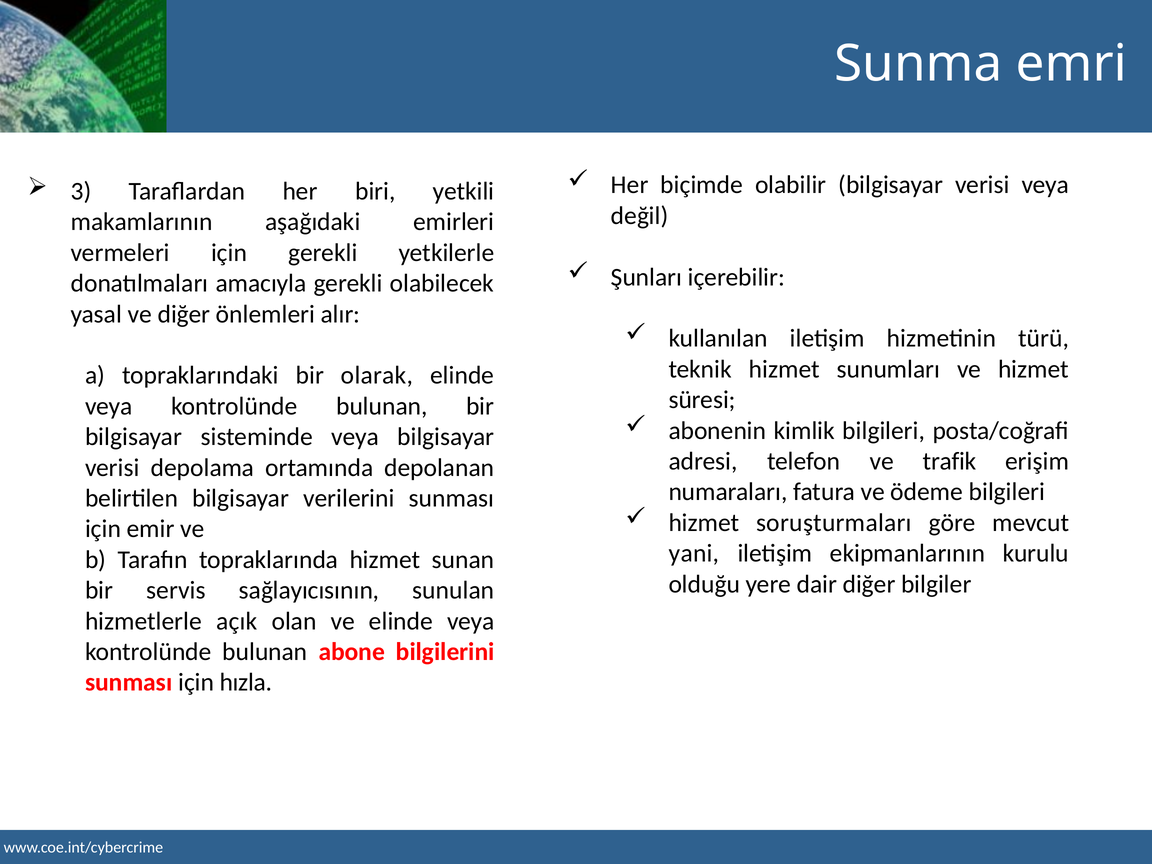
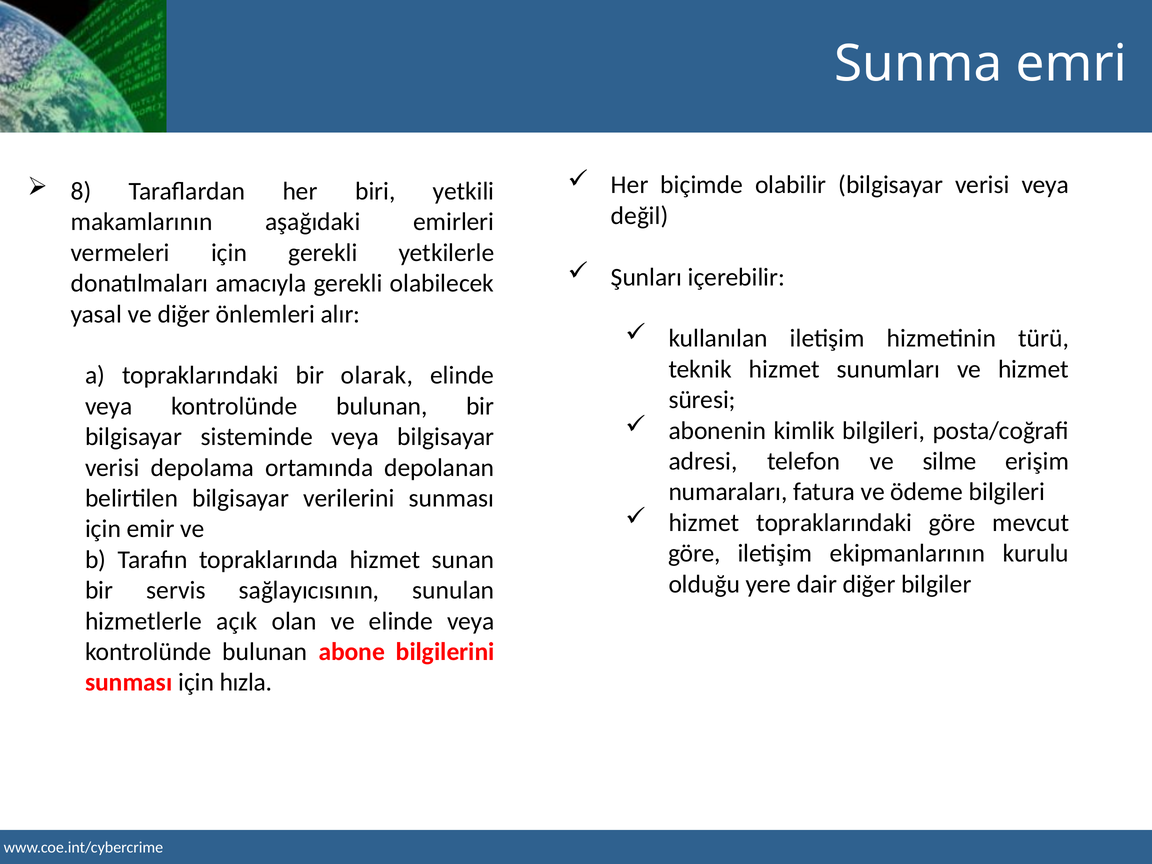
3: 3 -> 8 (81, 191)
trafik: trafik -> silme (950, 461)
hizmet soruşturmaları: soruşturmaları -> topraklarındaki (834, 523)
yani: yani -> göre (694, 553)
